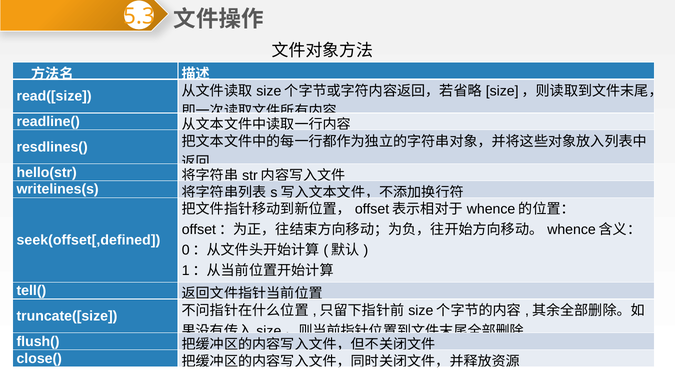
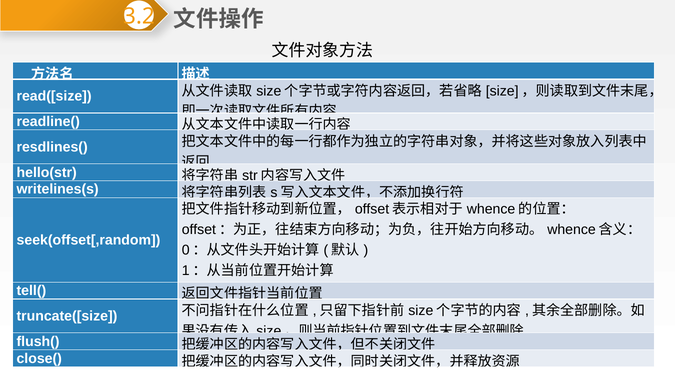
5.3: 5.3 -> 3.2 (139, 16)
seek(offset[,defined: seek(offset[,defined -> seek(offset[,random (89, 240)
